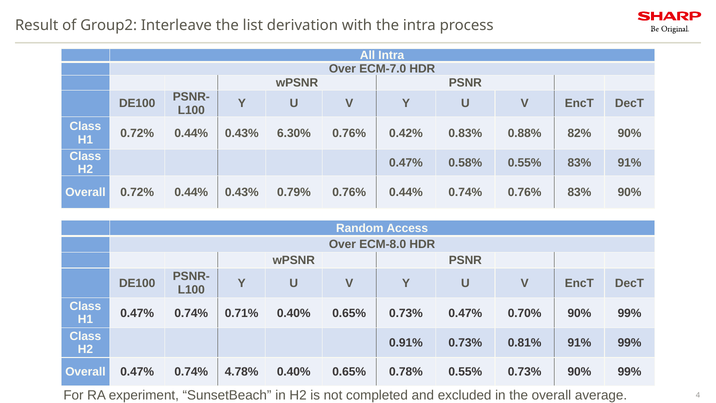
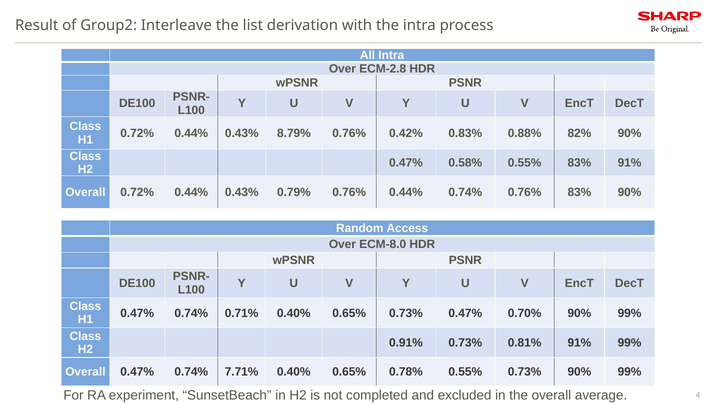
ECM-7.0: ECM-7.0 -> ECM-2.8 (383, 69)
6.30%: 6.30% -> 8.79% (294, 133)
4.78%: 4.78% -> 7.71% (242, 372)
